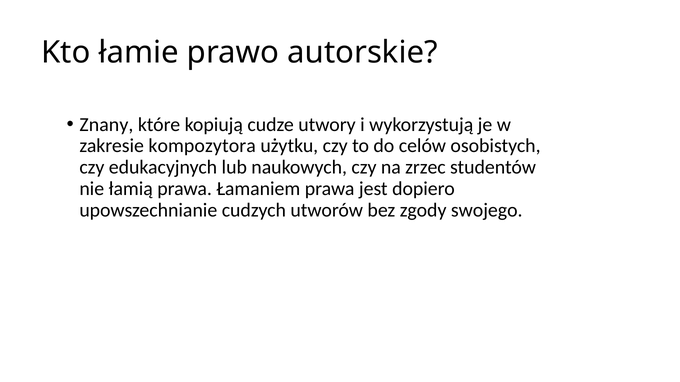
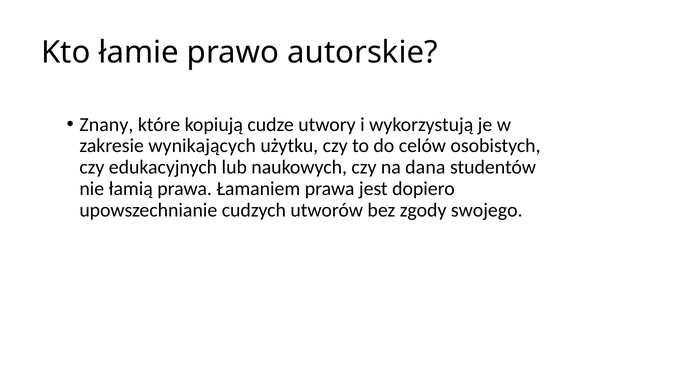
kompozytora: kompozytora -> wynikających (202, 146)
zrzec: zrzec -> dana (425, 167)
